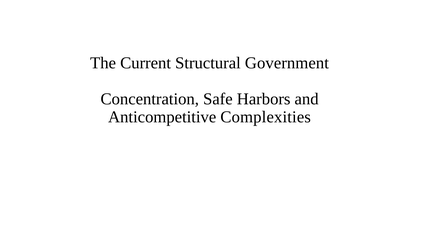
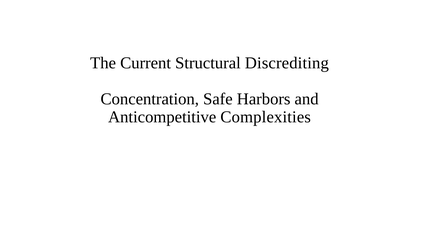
Government: Government -> Discrediting (287, 63)
